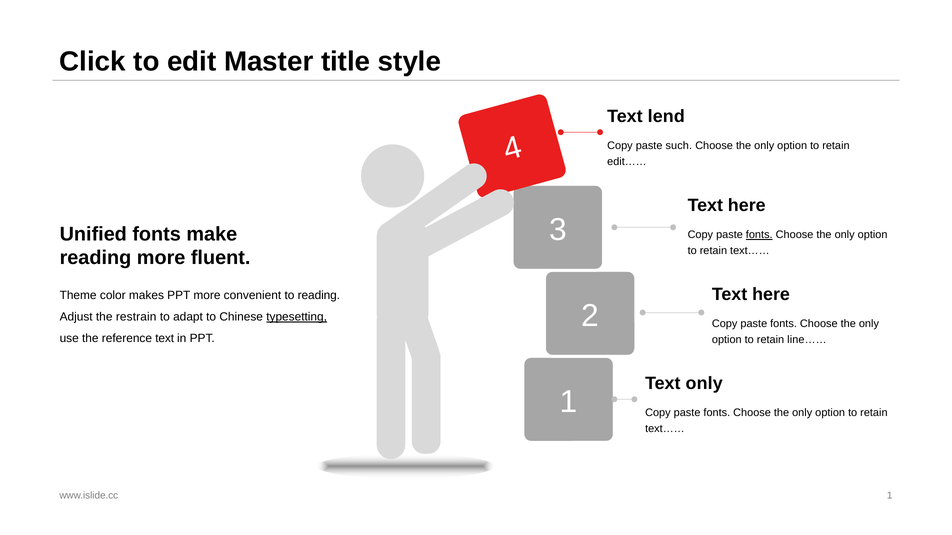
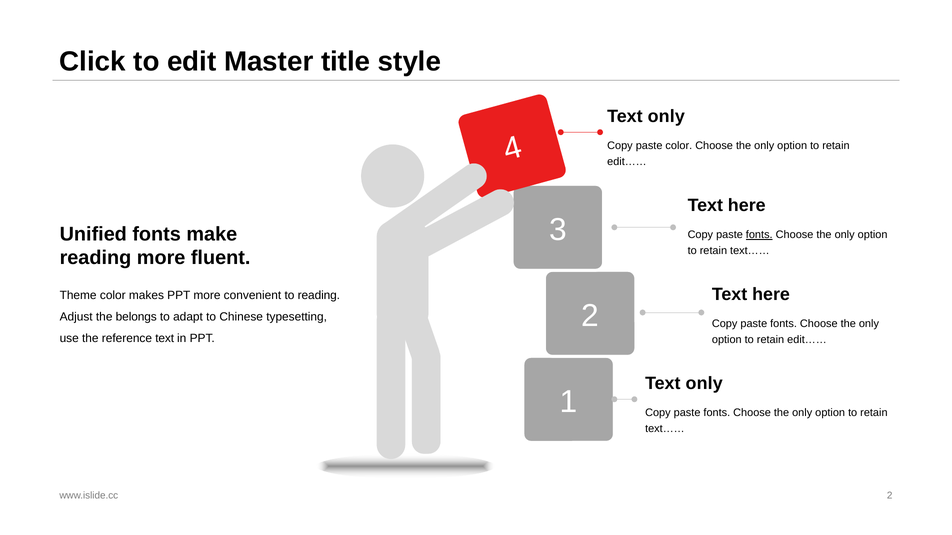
lend: lend -> only (666, 116)
paste such: such -> color (679, 146)
restrain: restrain -> belongs (136, 317)
typesetting underline: present -> none (297, 317)
line……: line…… -> edit…… (807, 340)
www.islide.cc 1: 1 -> 2 (890, 496)
